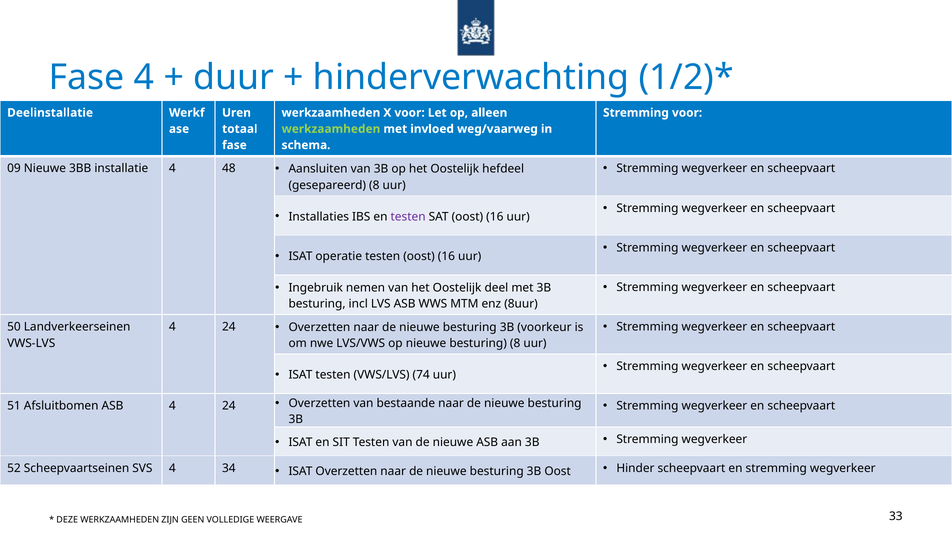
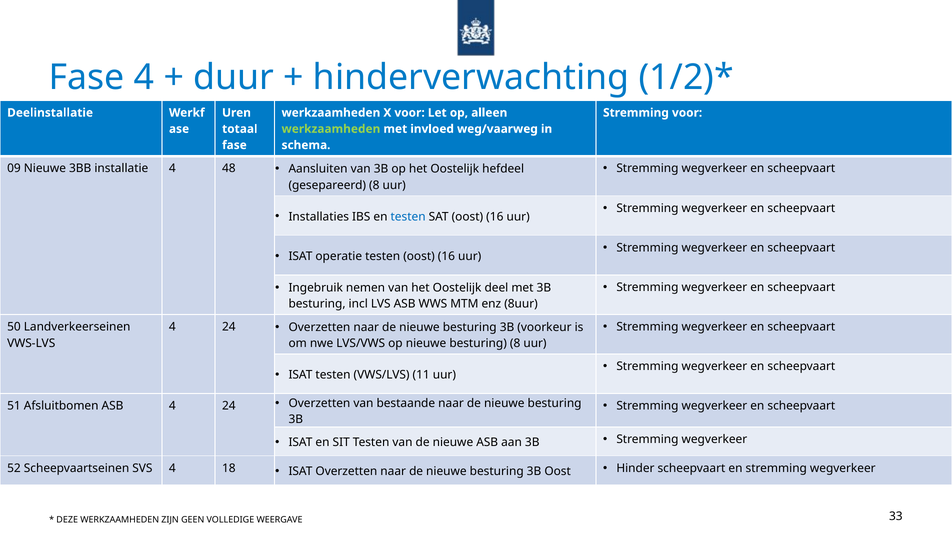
testen colour: purple -> blue (408, 216)
74: 74 -> 11 (421, 375)
34: 34 -> 18 (229, 468)
